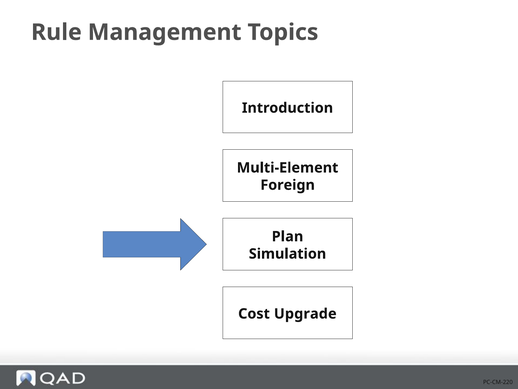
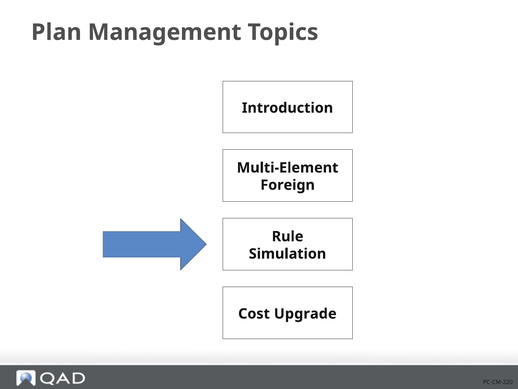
Rule: Rule -> Plan (56, 32)
Plan: Plan -> Rule (288, 236)
